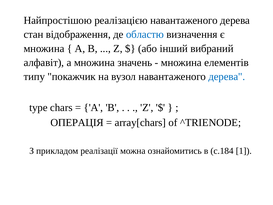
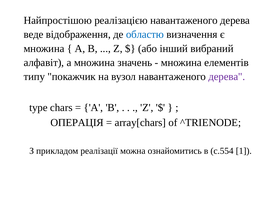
стан: стан -> веде (34, 34)
дерева colour: blue -> purple (227, 76)
с.184: с.184 -> с.554 (222, 151)
